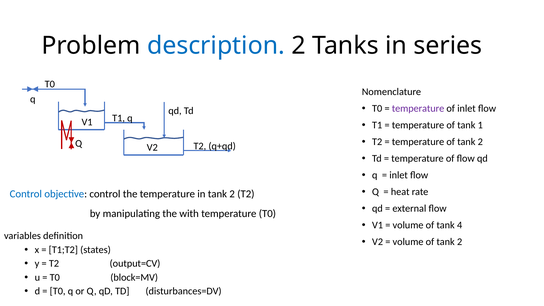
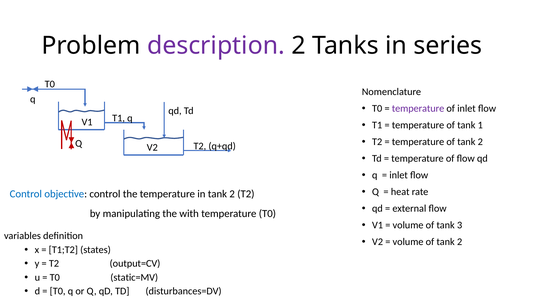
description colour: blue -> purple (216, 46)
4: 4 -> 3 (460, 225)
block=MV: block=MV -> static=MV (134, 277)
